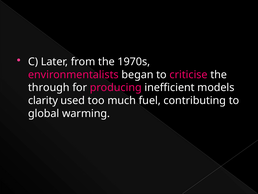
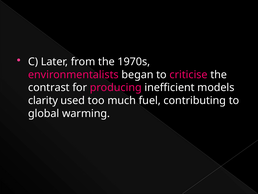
through: through -> contrast (49, 87)
